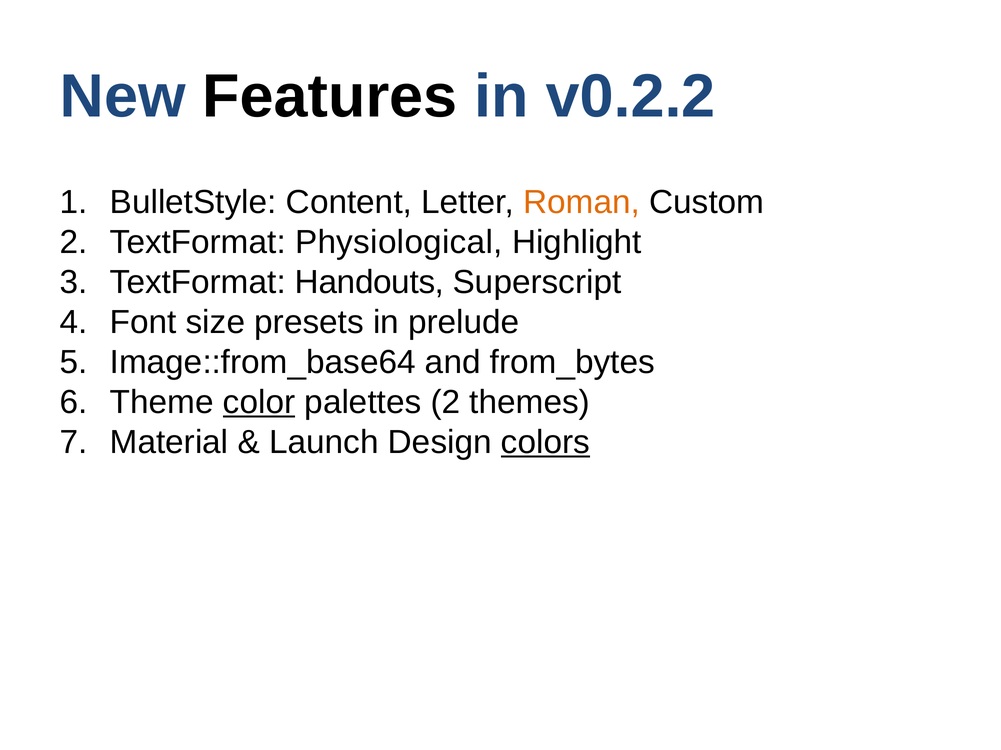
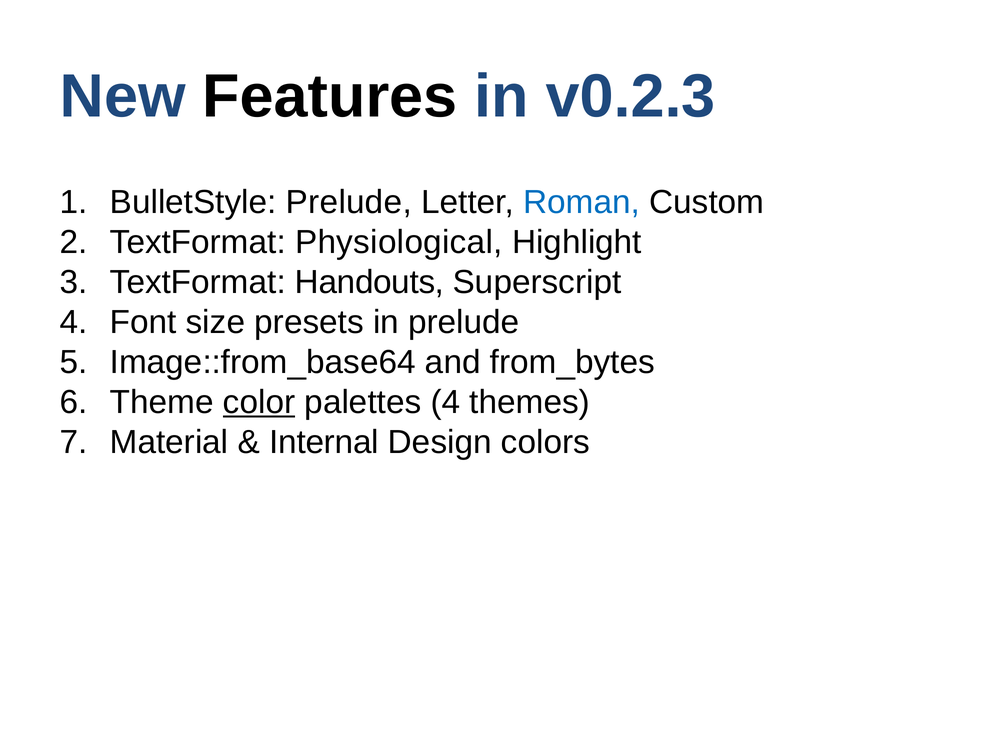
v0.2.2: v0.2.2 -> v0.2.3 (631, 97)
BulletStyle Content: Content -> Prelude (349, 202)
Roman colour: orange -> blue (582, 202)
palettes 2: 2 -> 4 (445, 403)
Launch: Launch -> Internal (324, 443)
colors underline: present -> none (545, 443)
